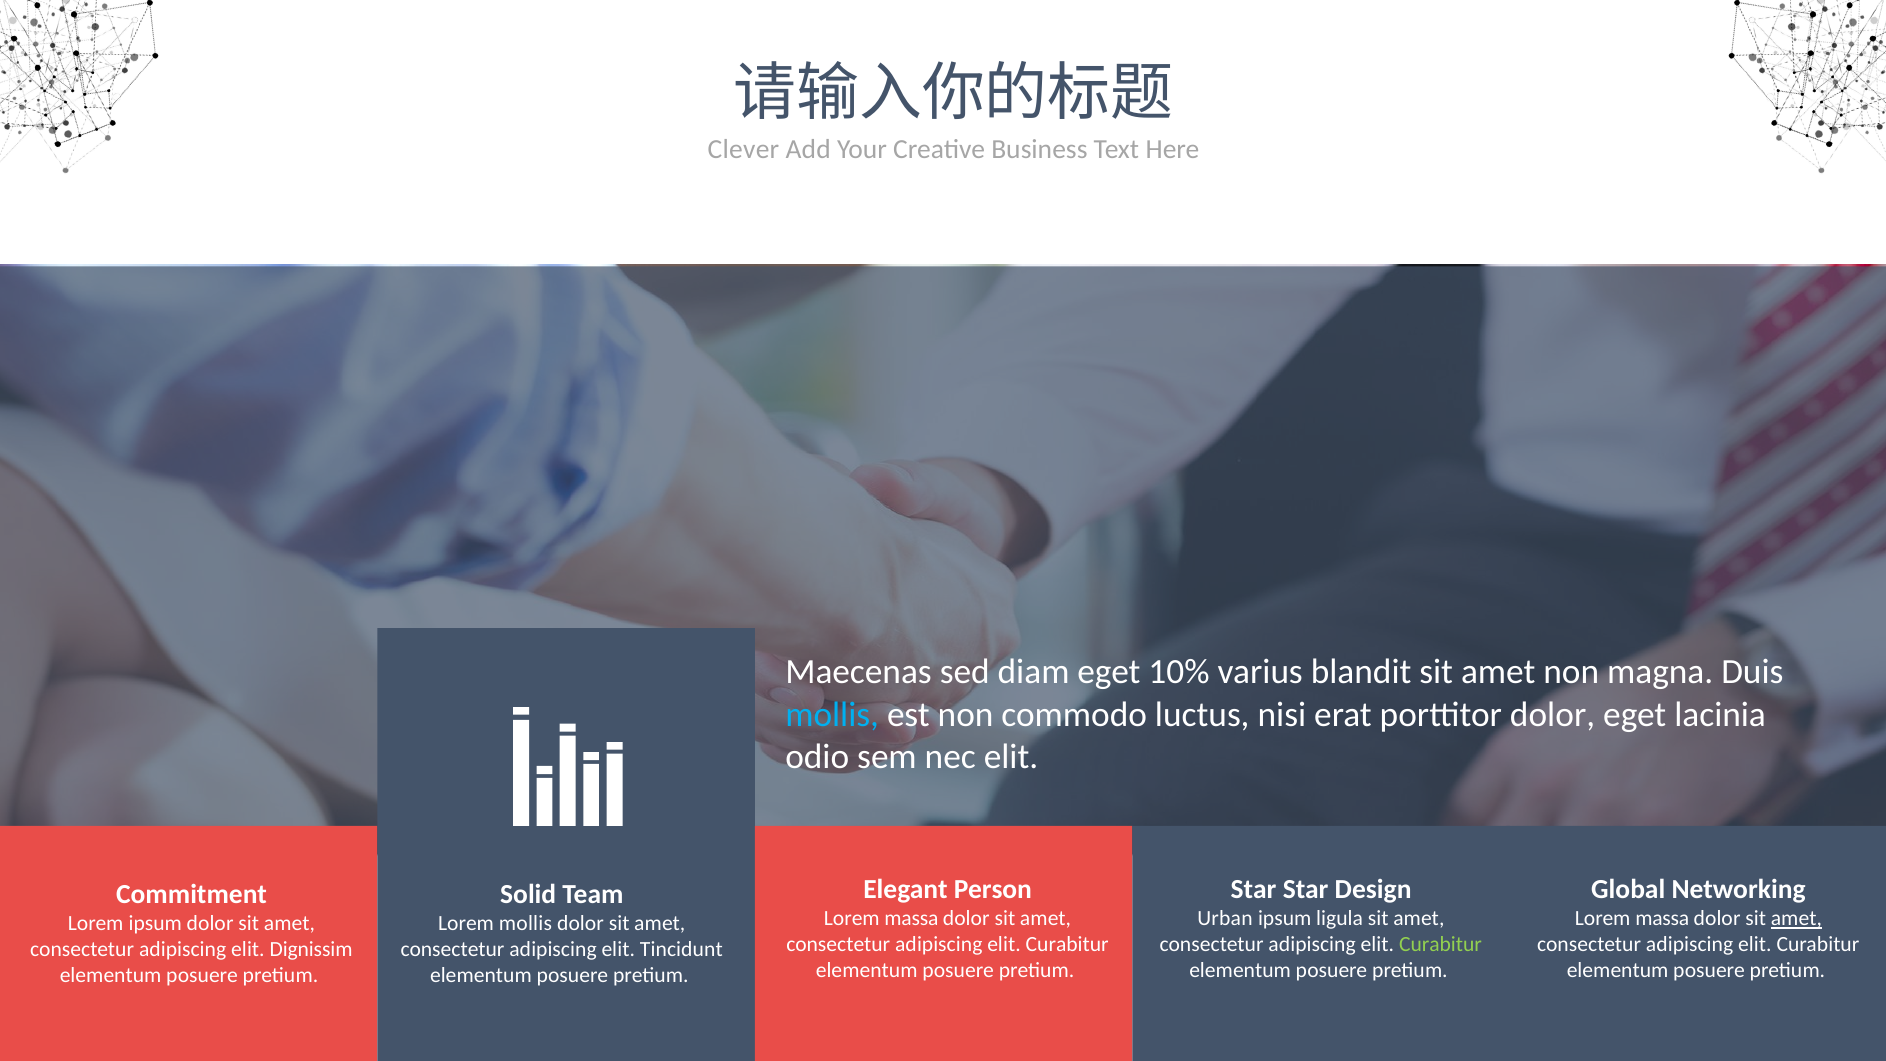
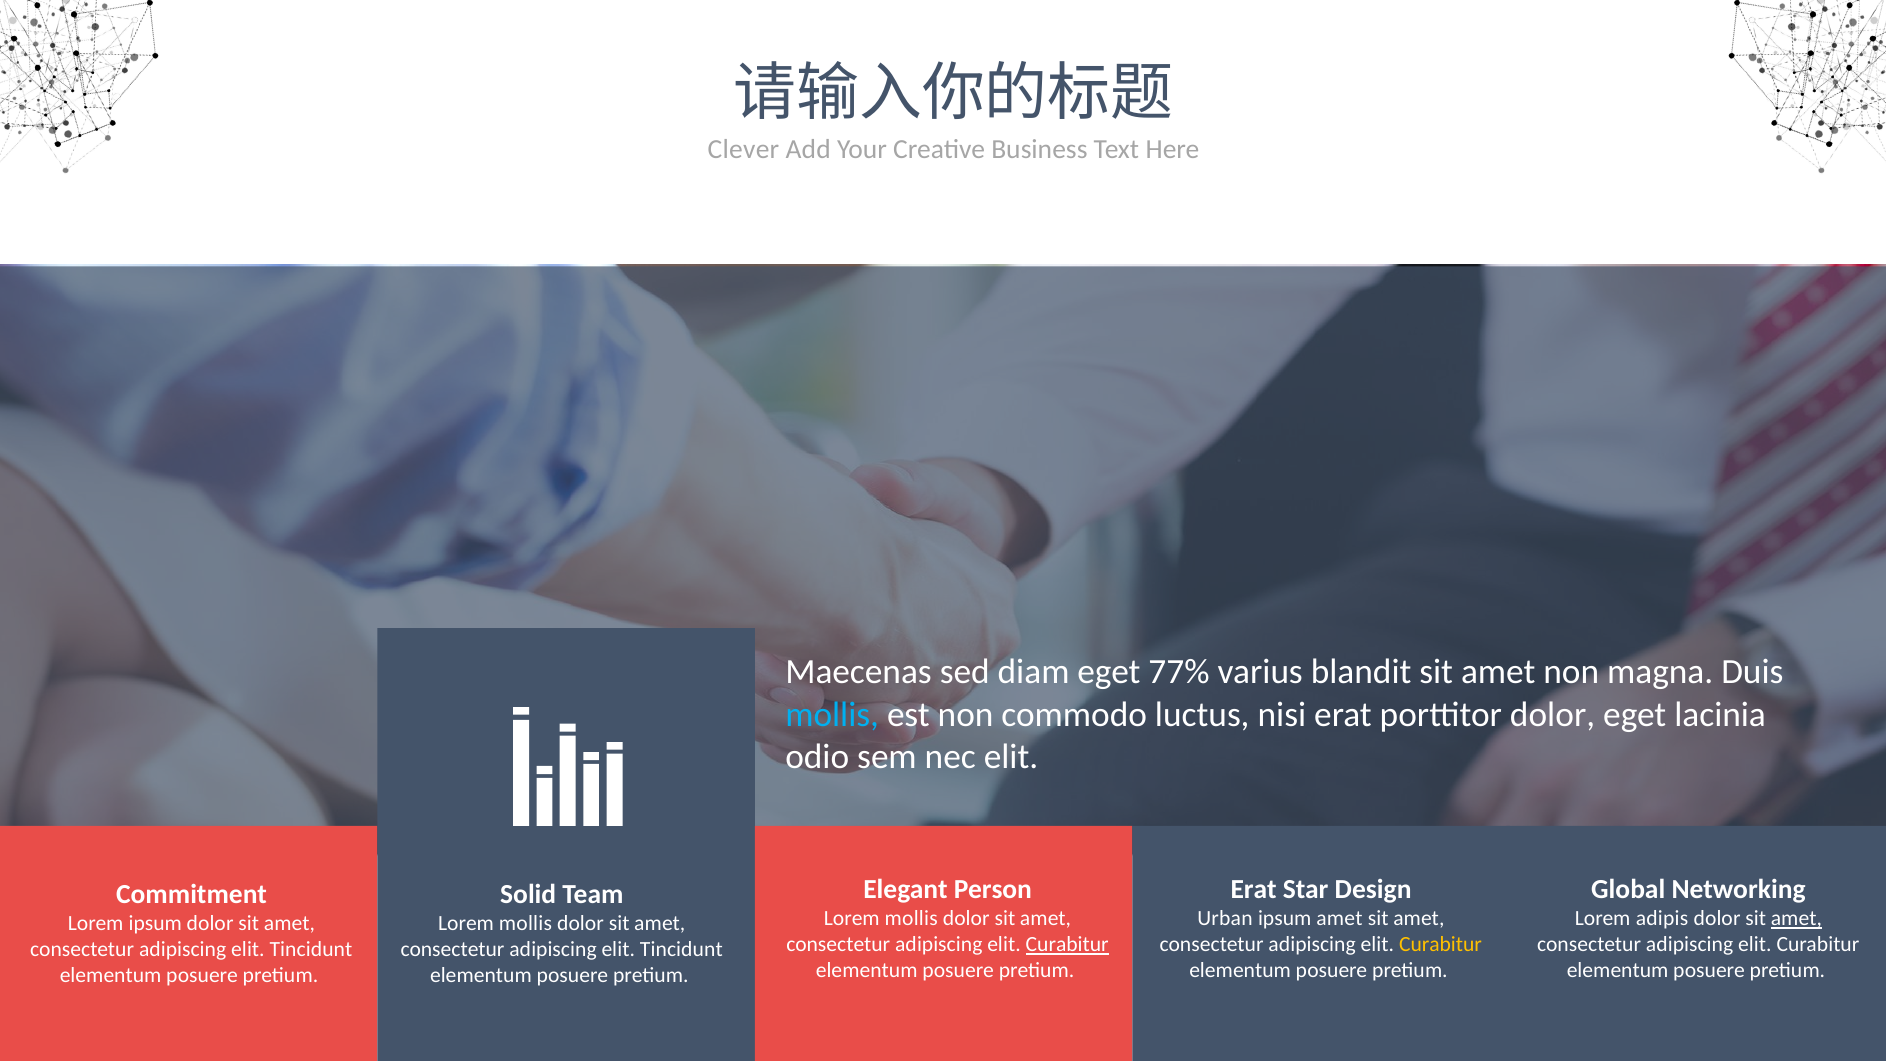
10%: 10% -> 77% (1179, 672)
Star: Star -> Erat (1254, 889)
massa: massa -> mollis (911, 919)
ipsum ligula: ligula -> amet (1340, 919)
massa: massa -> adipis (1662, 919)
Curabitur underline: none -> present (1067, 944)
Curabitur colour: light green -> yellow (1440, 944)
Dignissim: Dignissim -> Tincidunt (311, 949)
